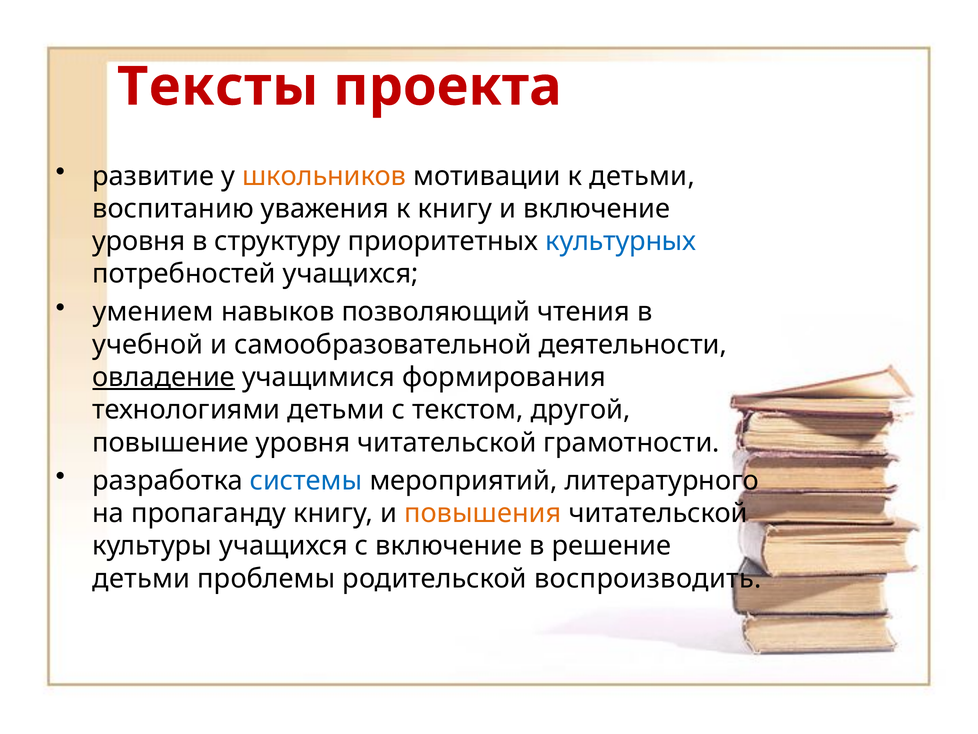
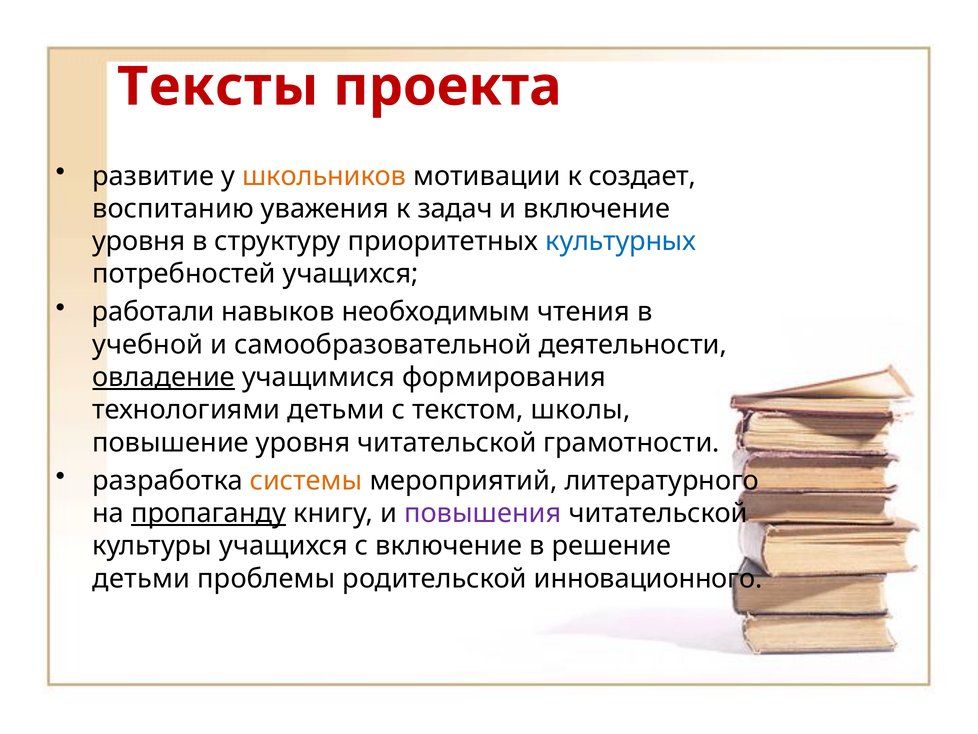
к детьми: детьми -> создает (642, 176)
к книгу: книгу -> задач (455, 209)
умением: умением -> работали (153, 312)
позволяющий: позволяющий -> необходимым (436, 312)
другой: другой -> школы (581, 410)
системы colour: blue -> orange (306, 480)
пропаганду underline: none -> present (209, 513)
повышения colour: orange -> purple (483, 513)
воспроизводить: воспроизводить -> инновационного (648, 578)
